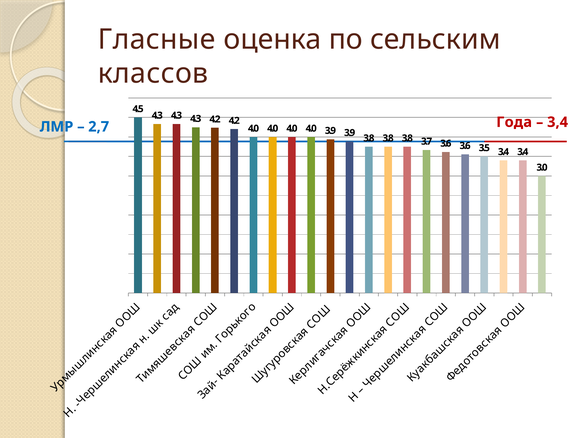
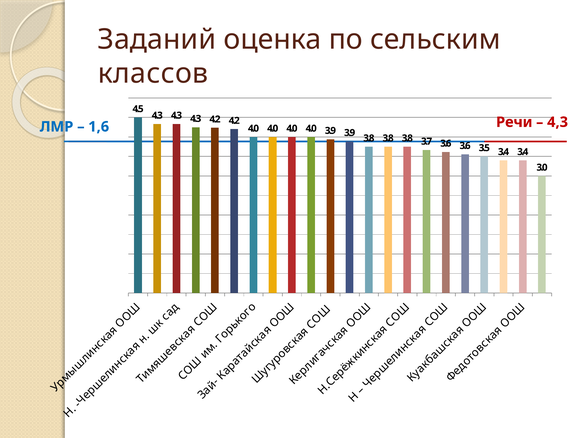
Гласные: Гласные -> Заданий (157, 39)
Года: Года -> Речи (514, 122)
3,4: 3,4 -> 4,3 (558, 122)
2,7: 2,7 -> 1,6 (99, 127)
